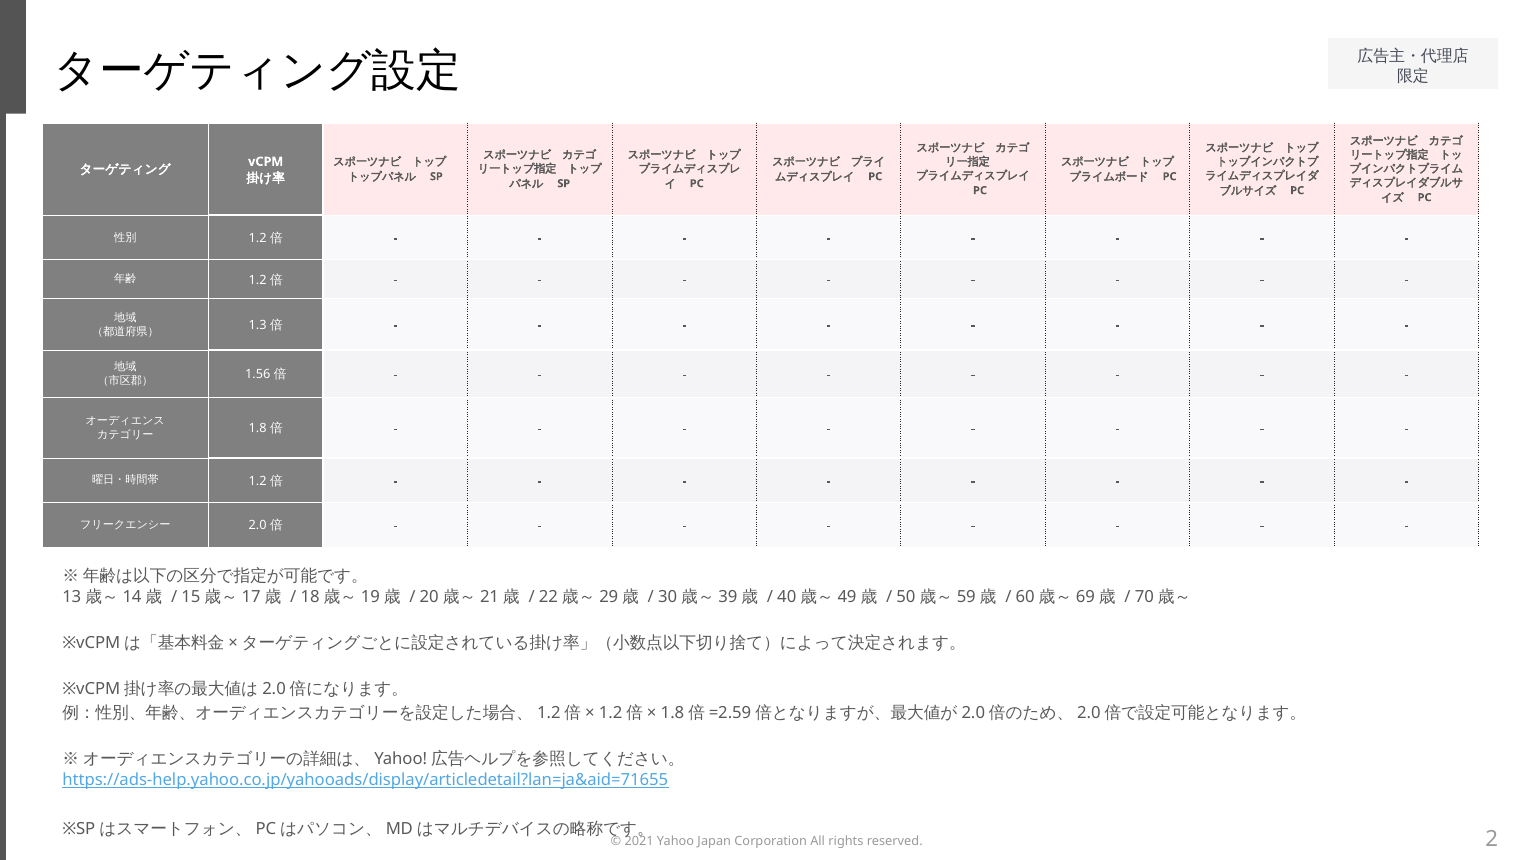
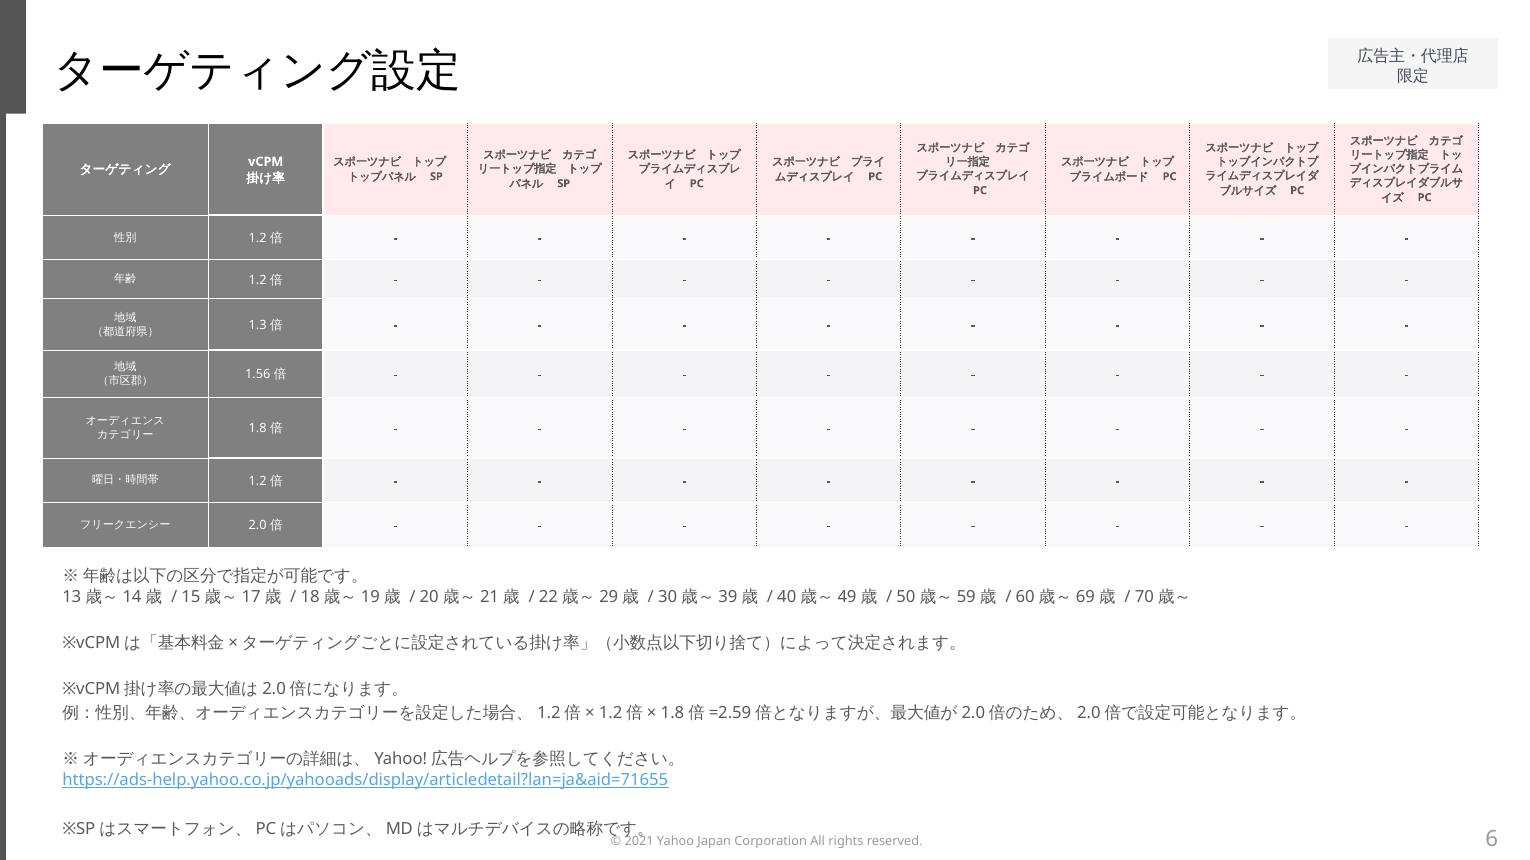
2: 2 -> 6 (1492, 839)
